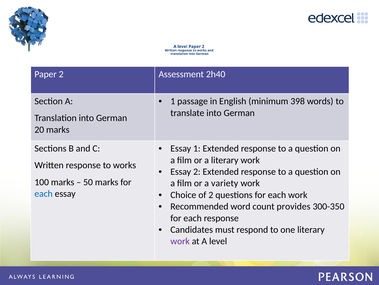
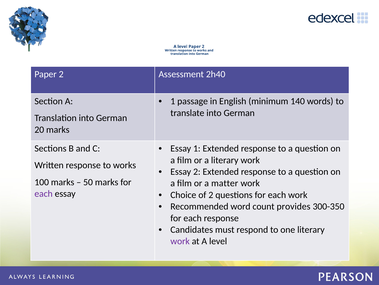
398: 398 -> 140 (298, 101)
variety: variety -> matter (225, 183)
each colour: blue -> purple (44, 193)
